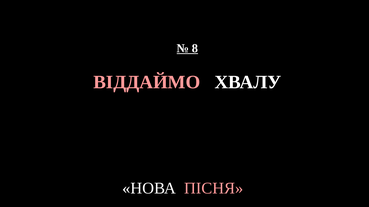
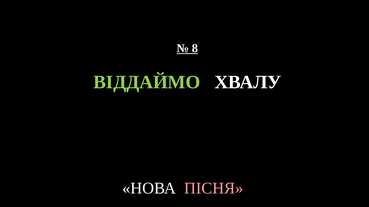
ВІДДАЙМО colour: pink -> light green (147, 82)
